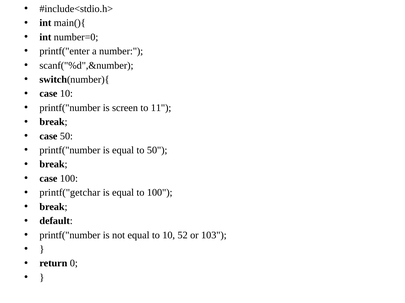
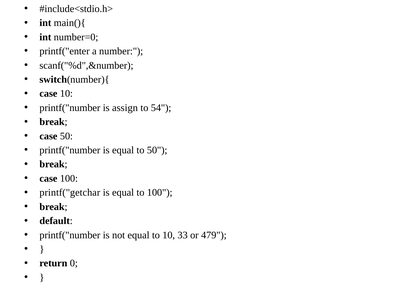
screen: screen -> assign (125, 108)
11: 11 -> 54 (161, 108)
52: 52 -> 33 (183, 236)
103: 103 -> 479 (214, 236)
